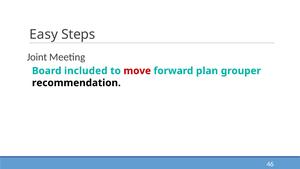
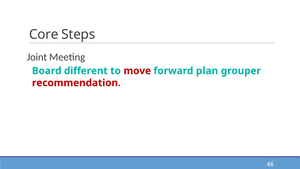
Easy: Easy -> Core (44, 34)
included: included -> different (86, 71)
recommendation colour: black -> red (76, 83)
